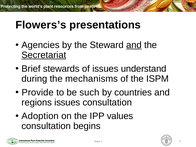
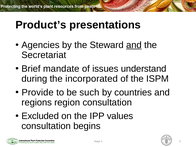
Flowers’s: Flowers’s -> Product’s (41, 25)
Secretariat underline: present -> none (44, 55)
stewards: stewards -> mandate (61, 69)
mechanisms: mechanisms -> incorporated (92, 79)
regions issues: issues -> region (67, 102)
Adoption: Adoption -> Excluded (40, 116)
